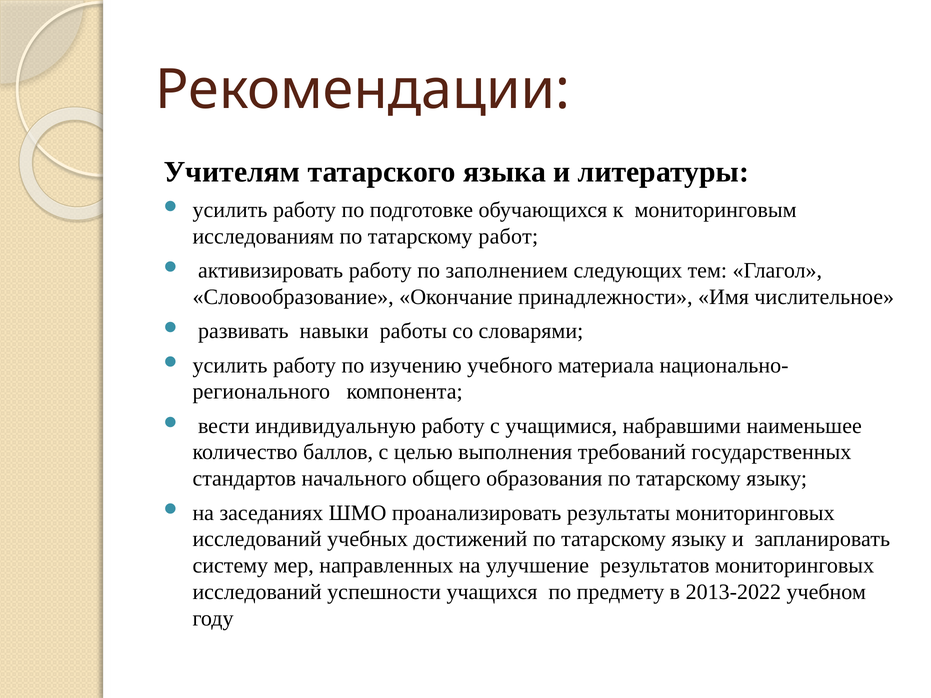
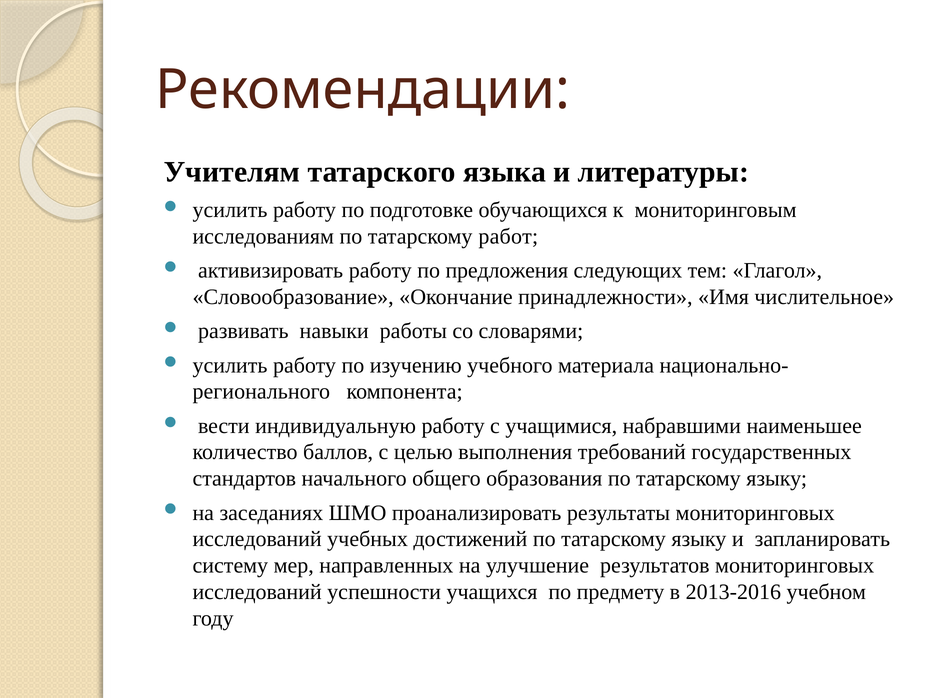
заполнением: заполнением -> предложения (507, 271)
2013-2022: 2013-2022 -> 2013-2016 (733, 592)
